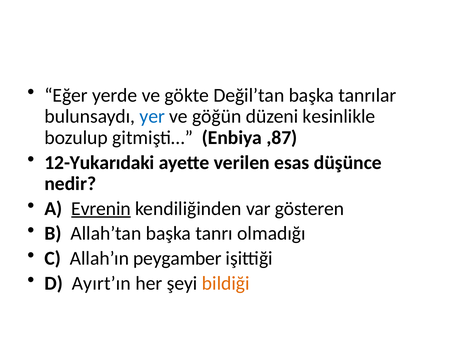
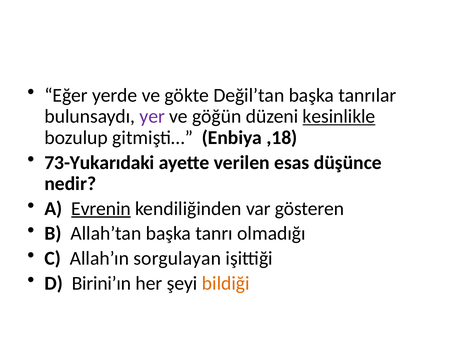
yer colour: blue -> purple (152, 116)
kesinlikle underline: none -> present (339, 116)
,87: ,87 -> ,18 (282, 138)
12-Yukarıdaki: 12-Yukarıdaki -> 73-Yukarıdaki (99, 163)
peygamber: peygamber -> sorgulayan (177, 258)
Ayırt’ın: Ayırt’ın -> Birini’ın (101, 283)
